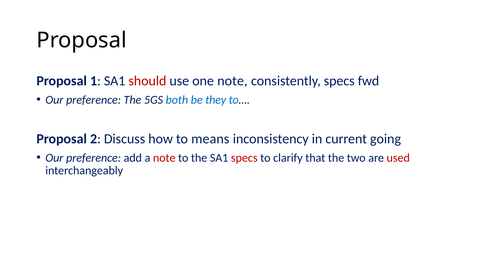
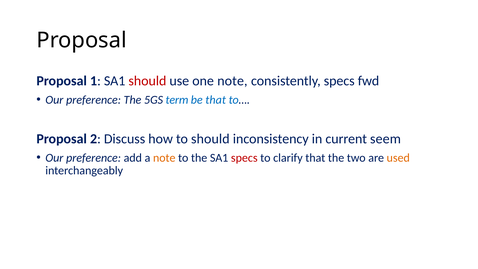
both: both -> term (177, 100)
be they: they -> that (216, 100)
to means: means -> should (210, 139)
going: going -> seem (385, 139)
note colour: red -> orange (164, 158)
used colour: red -> orange (398, 158)
